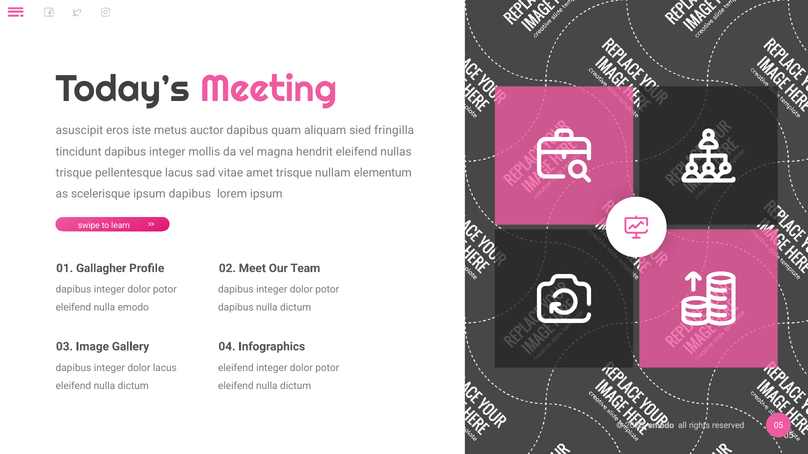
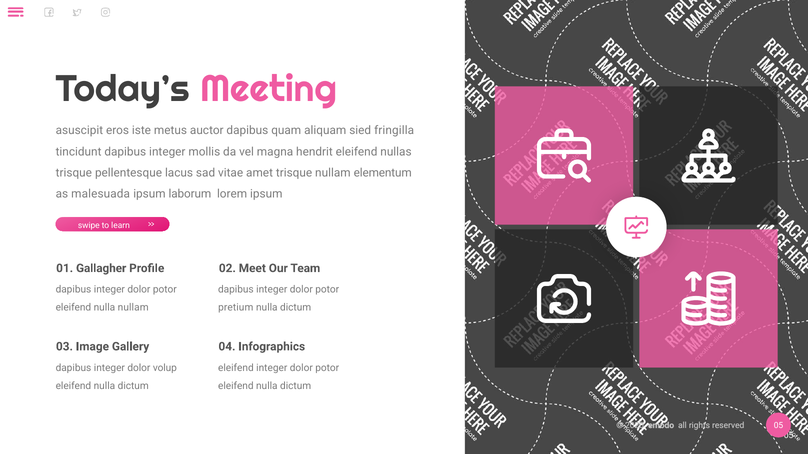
scelerisque: scelerisque -> malesuada (101, 194)
dapibus: dapibus -> laborum (190, 194)
nulla emodo: emodo -> nullam (133, 308)
dapibus: dapibus -> pretium (236, 308)
dolor lacus: lacus -> volup (165, 368)
